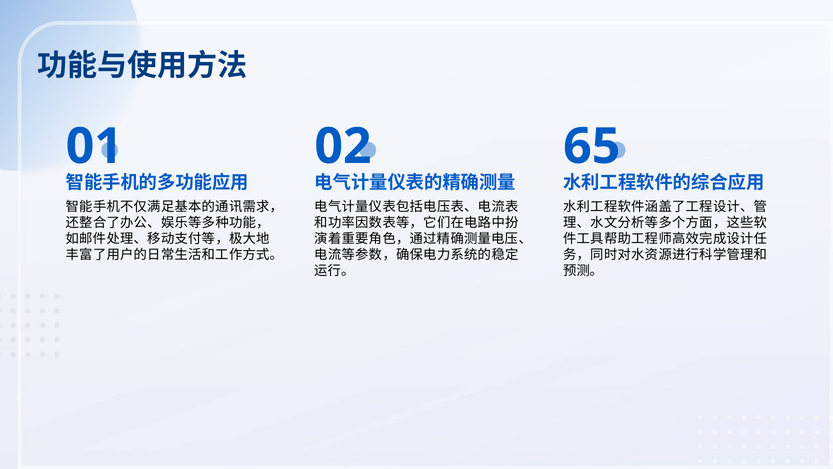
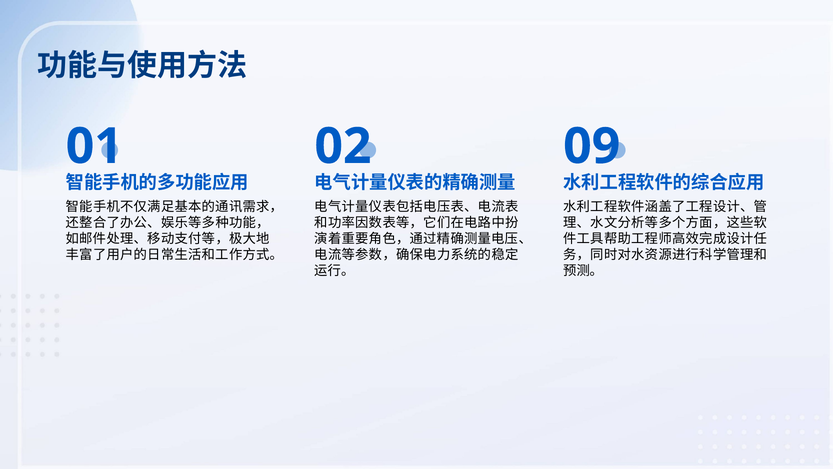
65: 65 -> 09 (592, 146)
